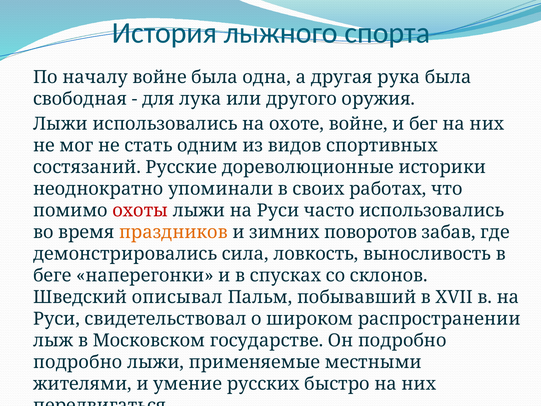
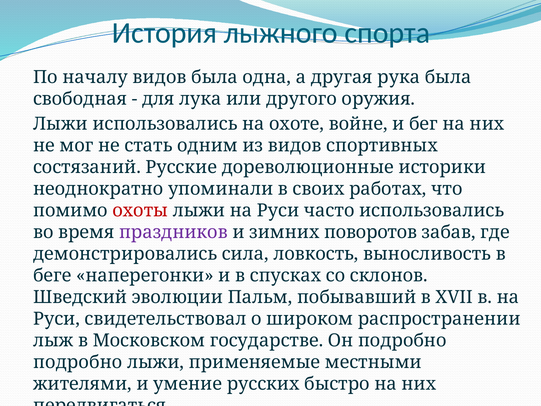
началу войне: войне -> видов (160, 77)
праздников colour: orange -> purple (173, 232)
описывал: описывал -> эволюции (177, 297)
